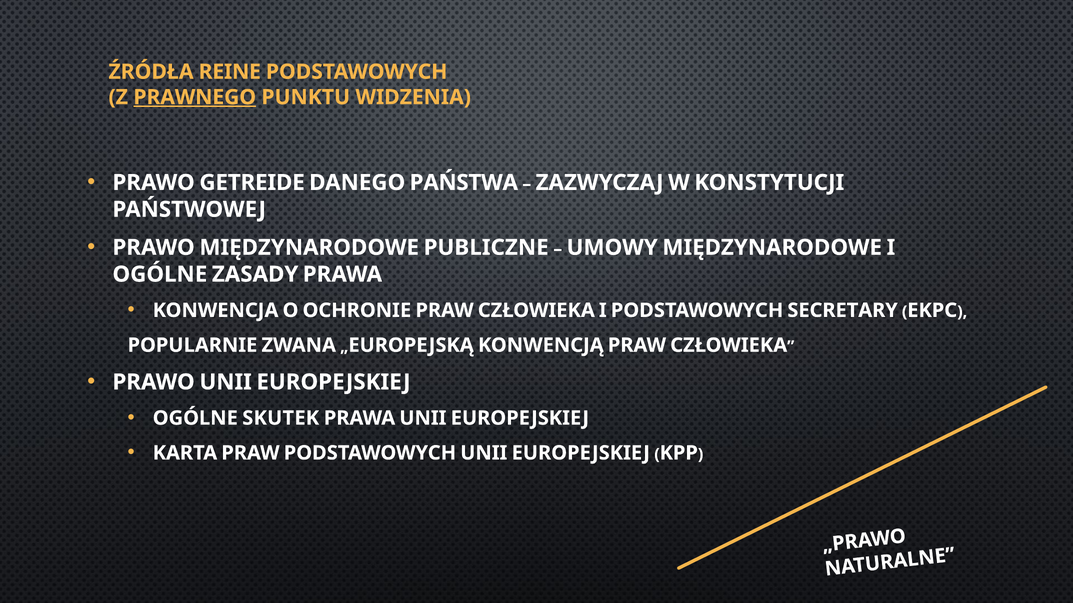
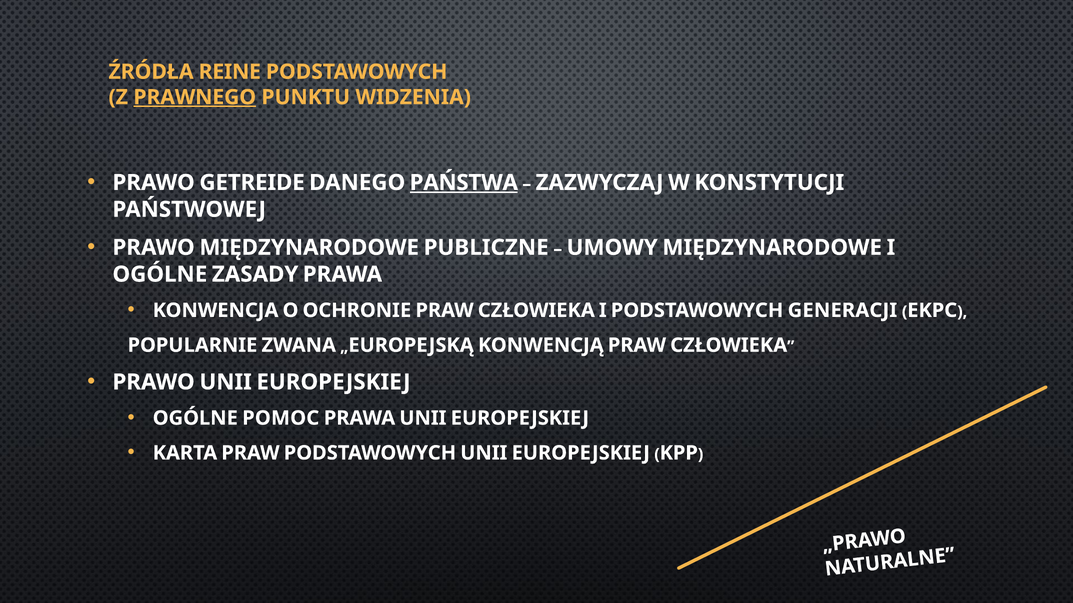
PAŃSTWA underline: none -> present (464, 183)
SECRETARY: SECRETARY -> GENERACJI (842, 311)
SKUTEK: SKUTEK -> POMOC (281, 418)
